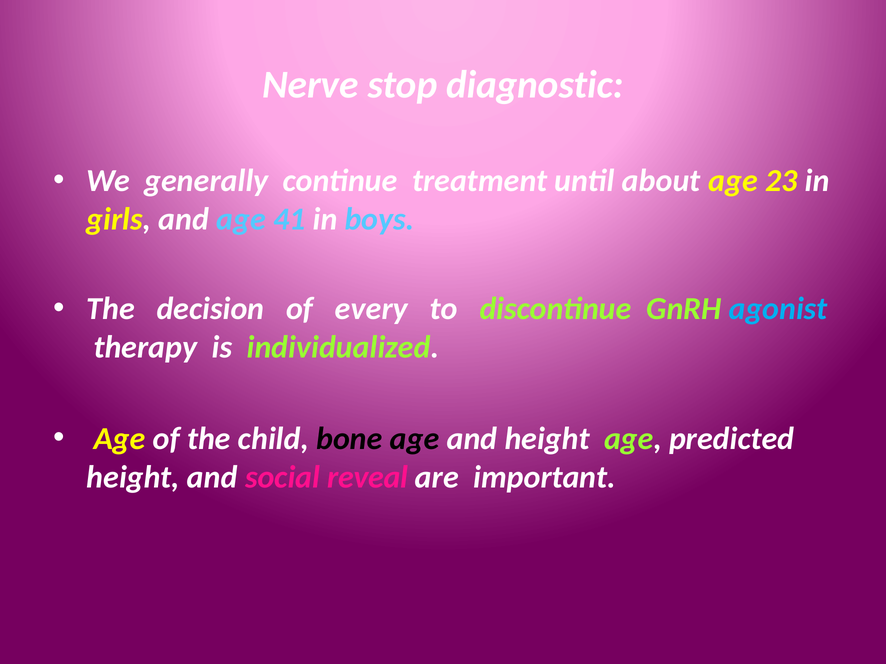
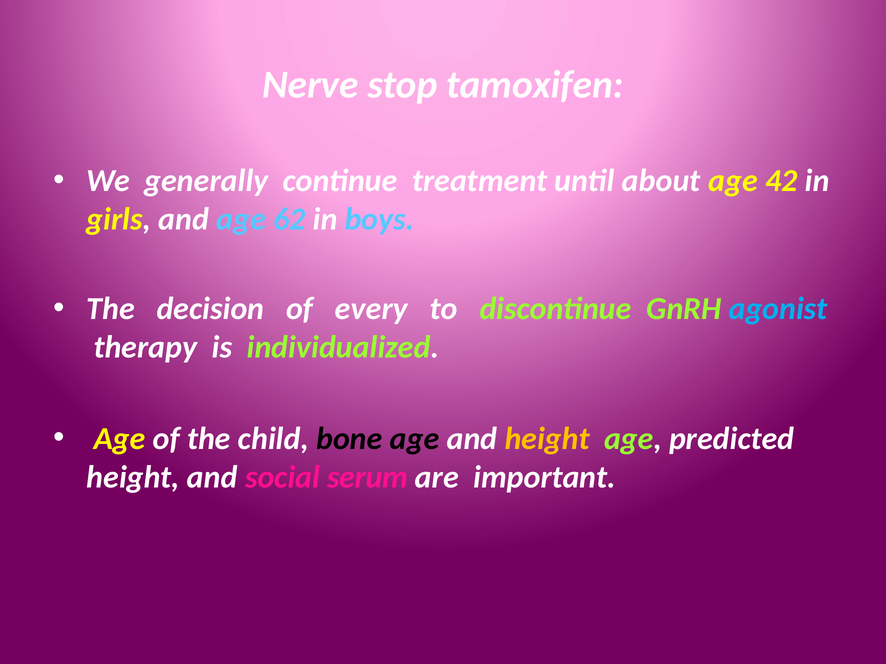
diagnostic: diagnostic -> tamoxifen (535, 85)
23: 23 -> 42 (781, 181)
41: 41 -> 62 (289, 219)
height colour: white -> yellow (547, 439)
reveal: reveal -> serum (368, 477)
